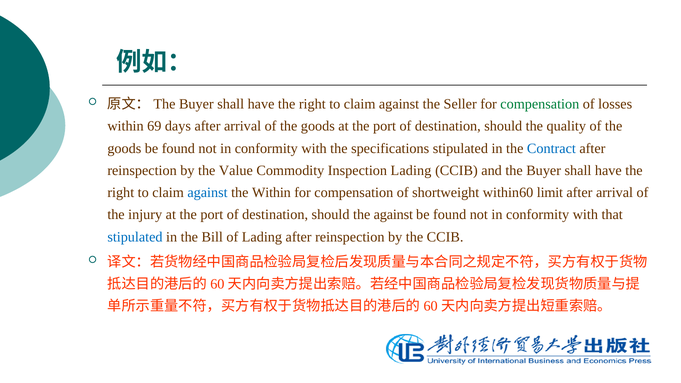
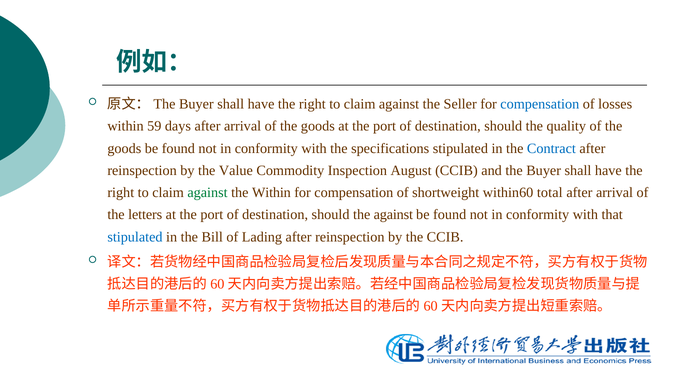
compensation colour: green -> blue (540, 104)
69: 69 -> 59 (154, 126)
Inspection Lading: Lading -> August (411, 171)
against colour: blue -> green (208, 193)
limit: limit -> total (550, 193)
injury: injury -> letters (145, 215)
